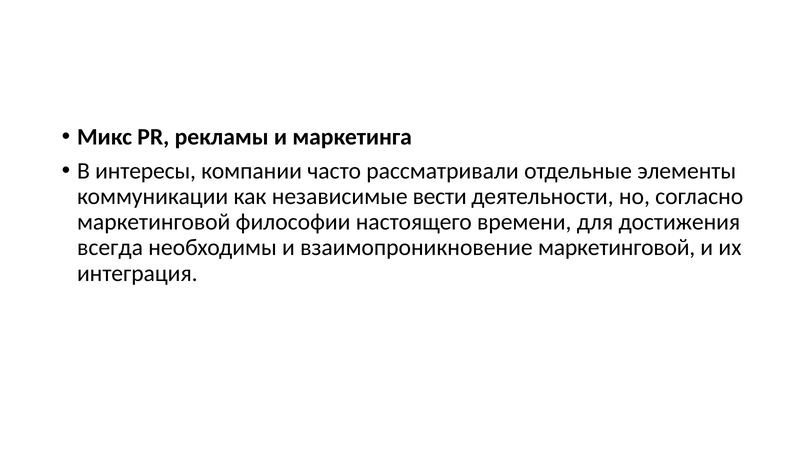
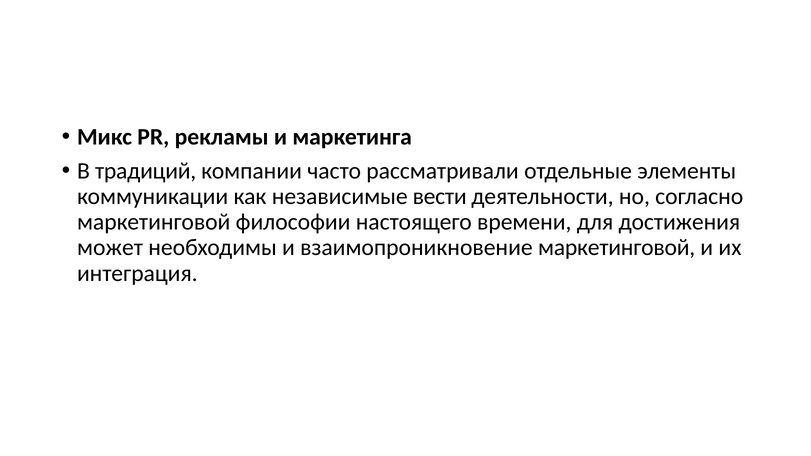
интересы: интересы -> традиций (146, 171)
всегда: всегда -> может (110, 248)
